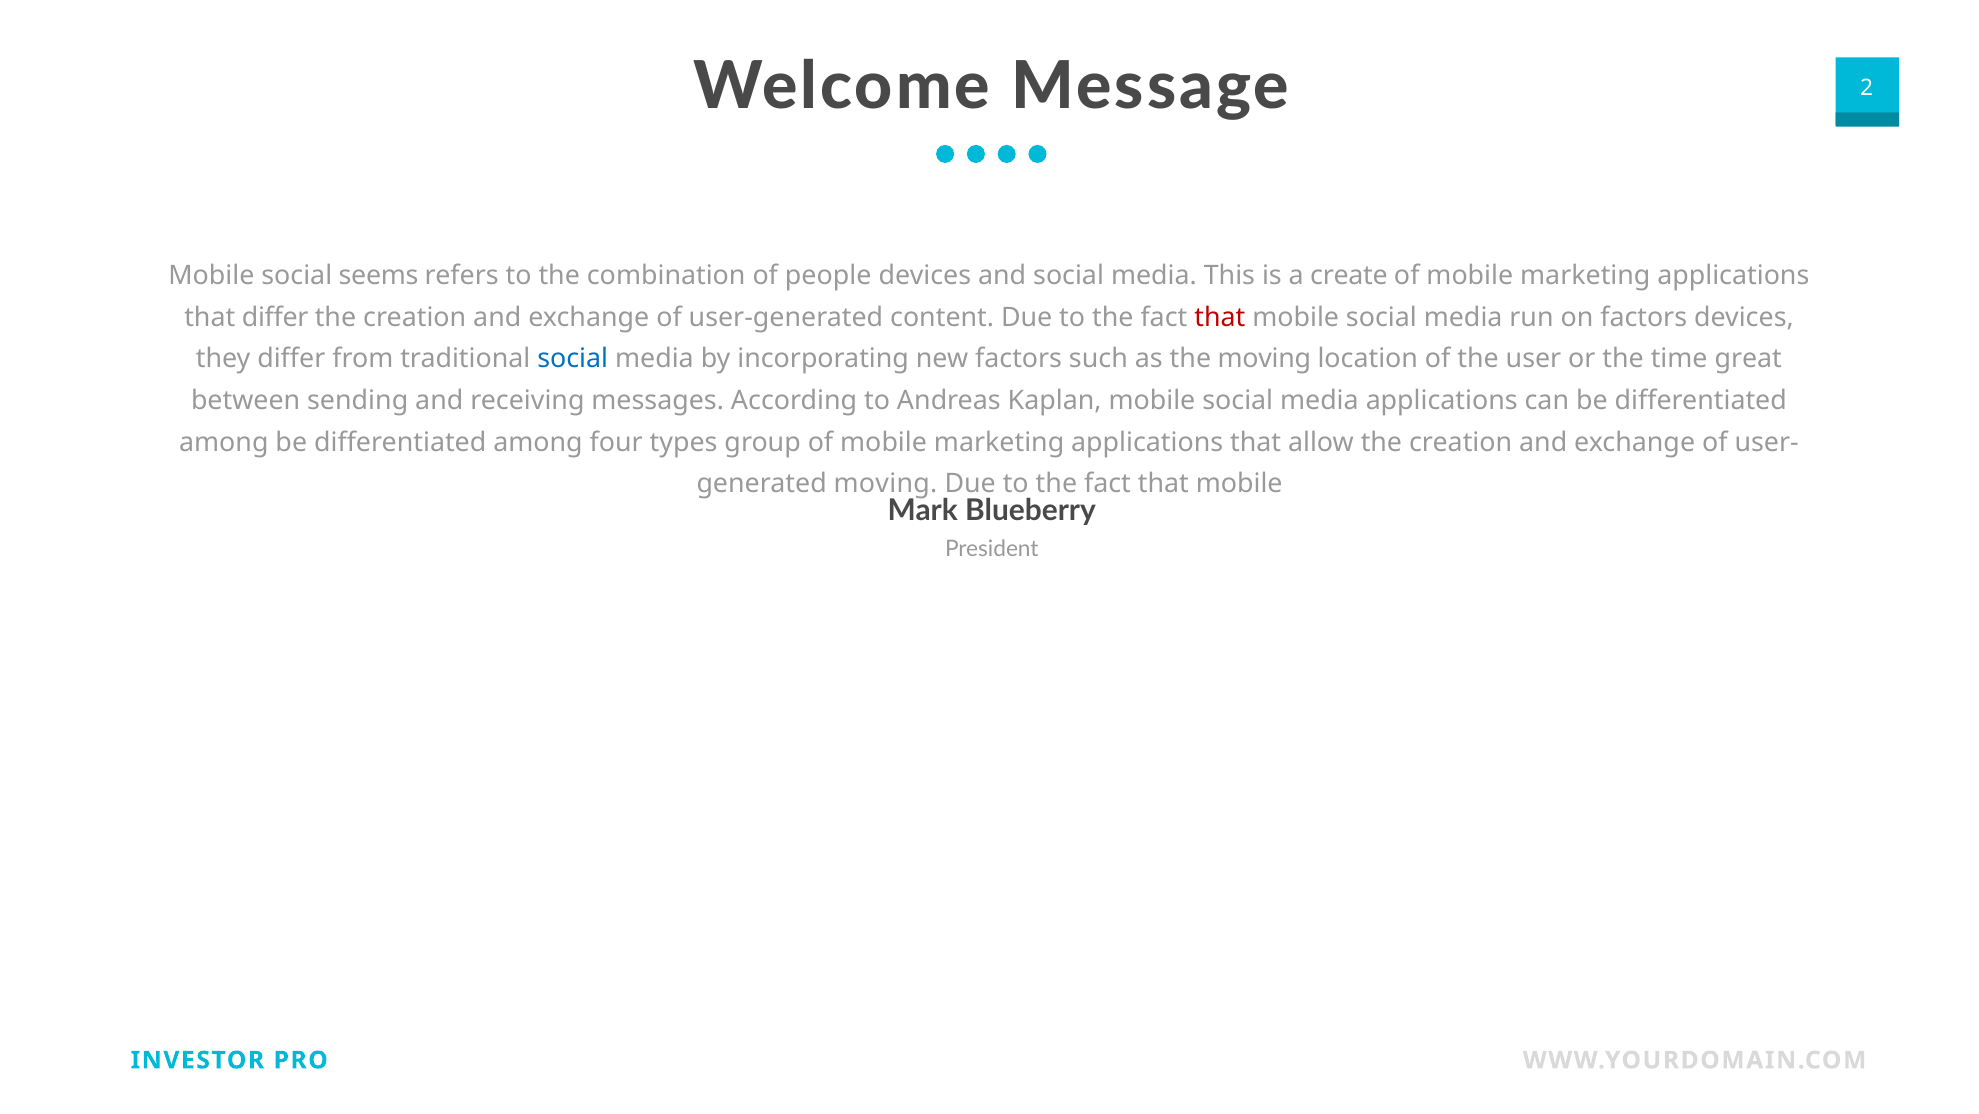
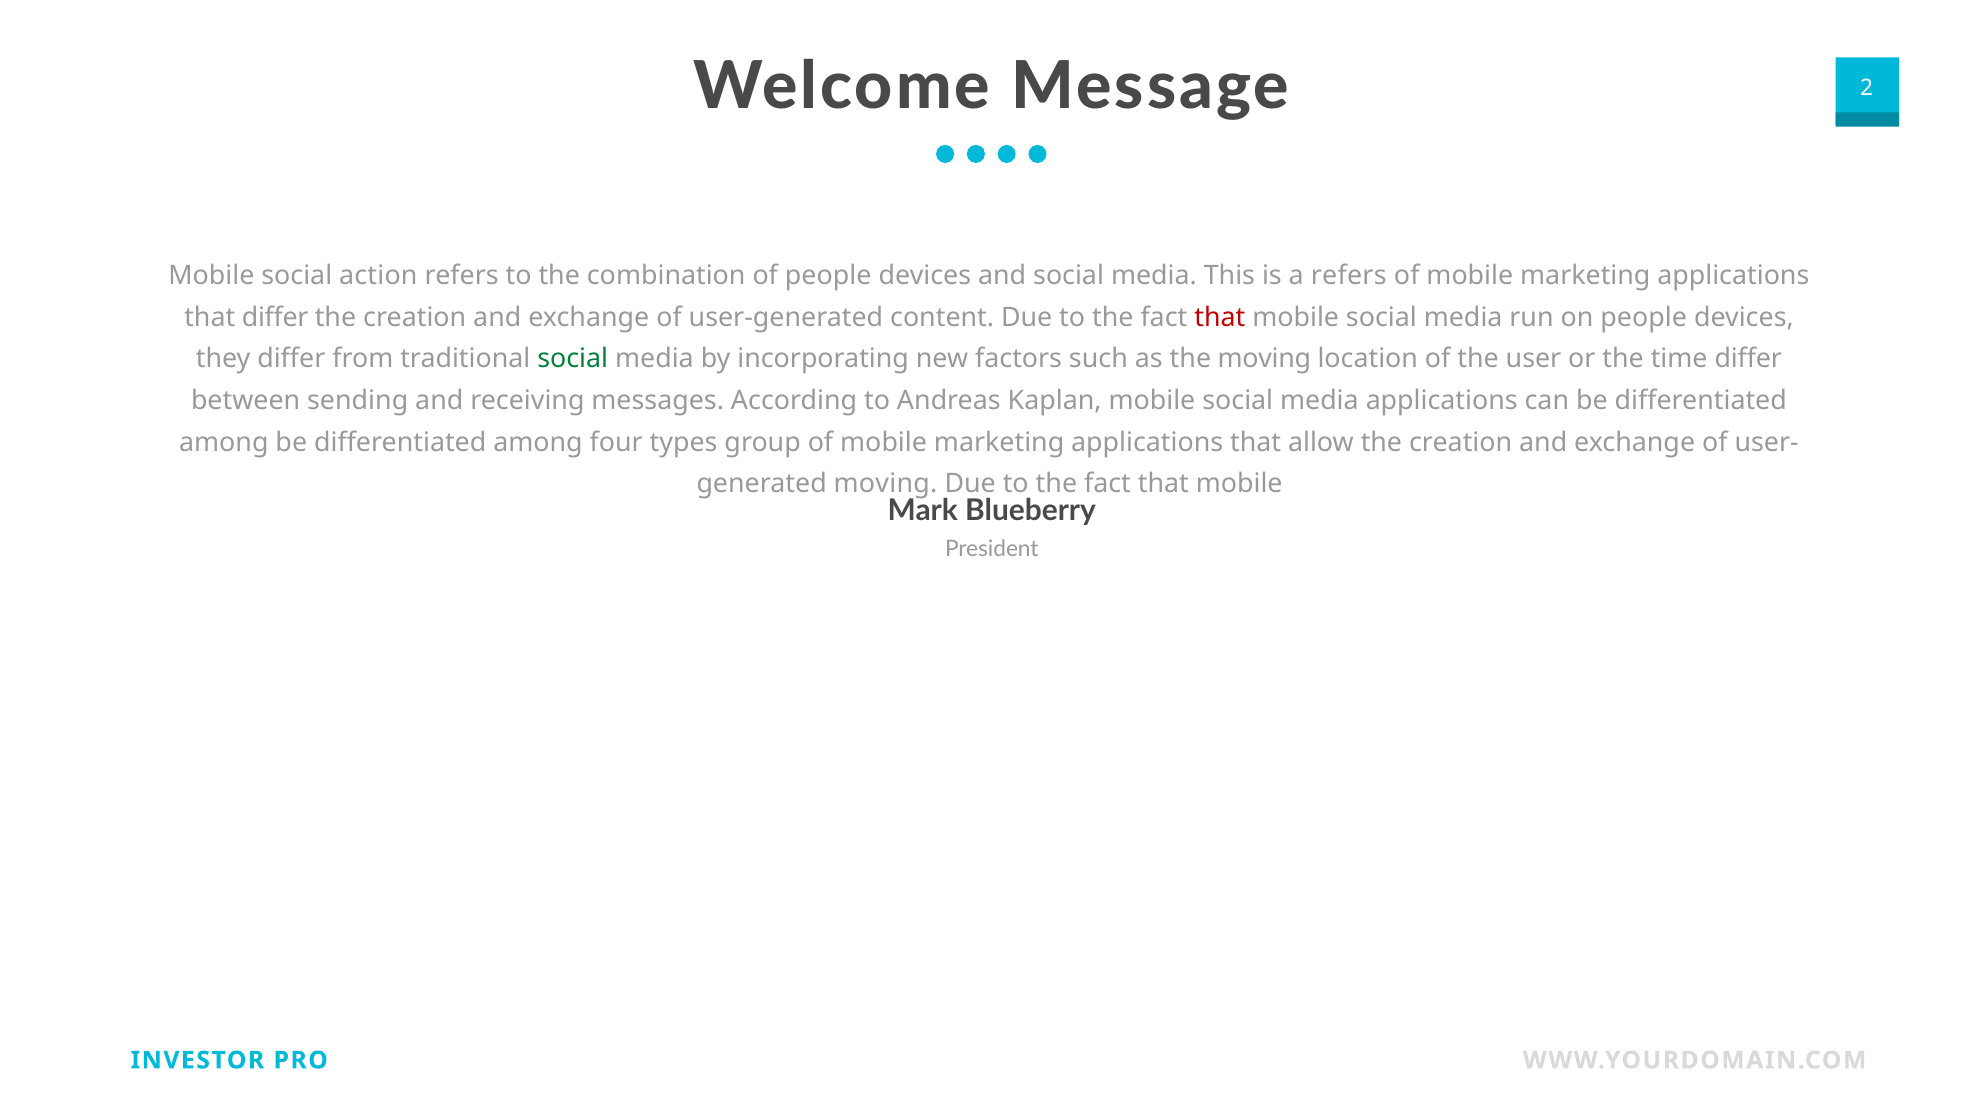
seems: seems -> action (378, 276)
a create: create -> refers (1349, 276)
on factors: factors -> people (1644, 317)
social colour: blue -> green (573, 359)
time great: great -> differ (1748, 359)
